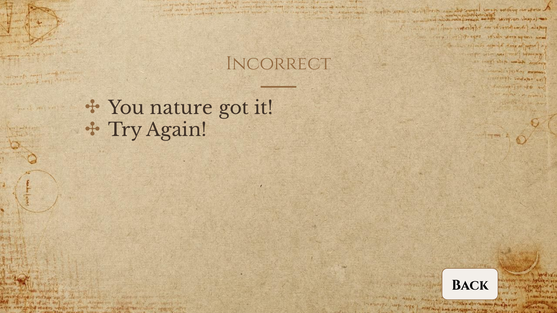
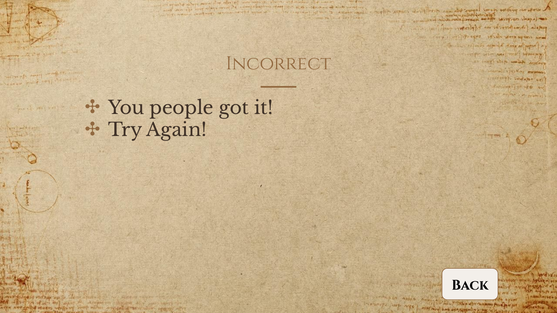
nature: nature -> people (182, 108)
